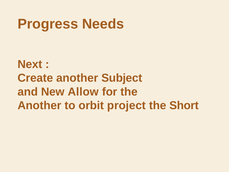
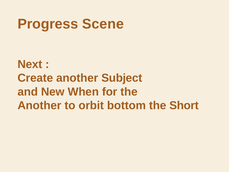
Needs: Needs -> Scene (103, 24)
Allow: Allow -> When (83, 92)
project: project -> bottom (126, 105)
